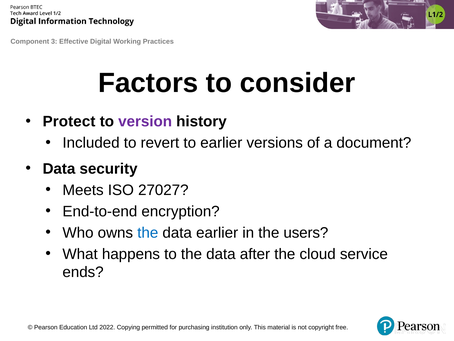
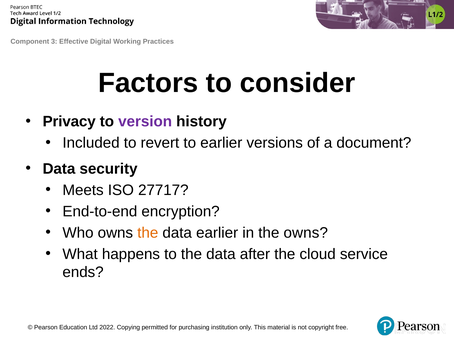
Protect: Protect -> Privacy (69, 121)
27027: 27027 -> 27717 (163, 190)
the colour: blue -> orange (148, 232)
the users: users -> owns (306, 232)
